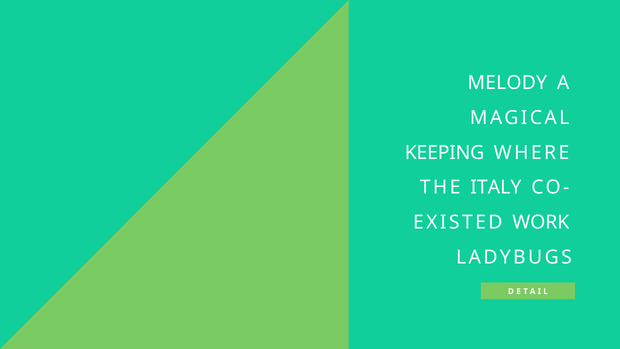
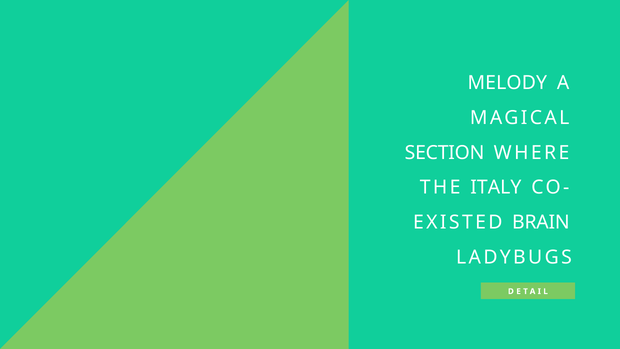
KEEPING: KEEPING -> SECTION (445, 153)
WORK: WORK -> BRAIN (541, 222)
